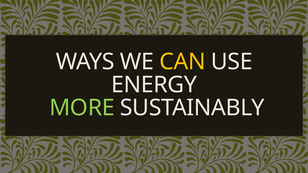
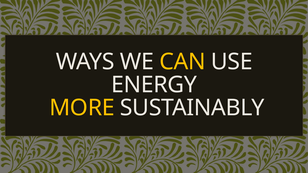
MORE colour: light green -> yellow (82, 108)
